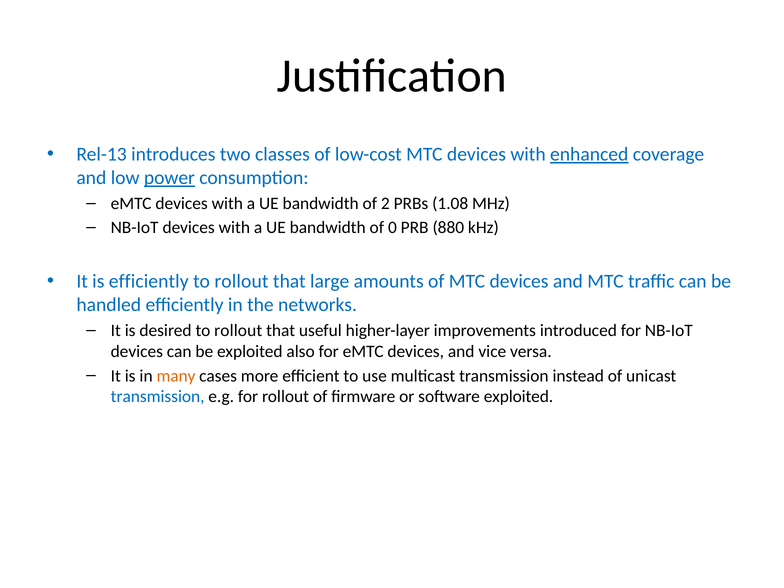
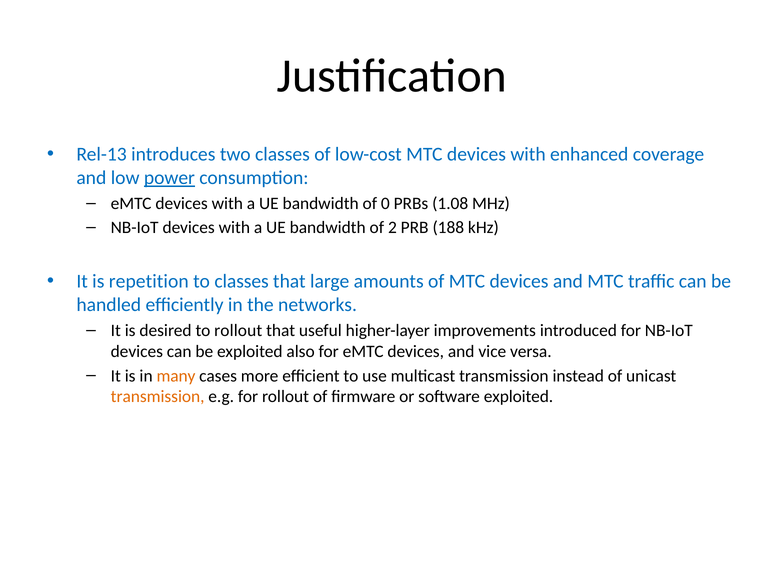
enhanced underline: present -> none (589, 154)
2: 2 -> 0 (385, 203)
0: 0 -> 2 (392, 228)
880: 880 -> 188 (448, 228)
is efficiently: efficiently -> repetition (149, 281)
rollout: rollout -> classes (242, 281)
transmission colour: blue -> orange (158, 397)
